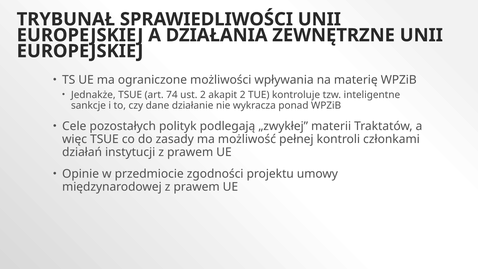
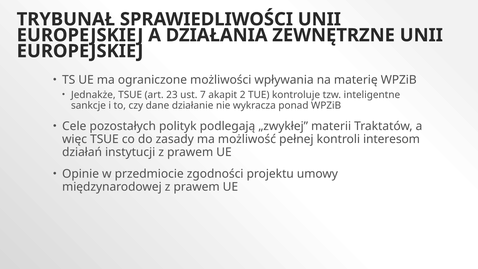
74: 74 -> 23 (172, 95)
ust 2: 2 -> 7 (203, 95)
członkami: członkami -> interesom (392, 139)
